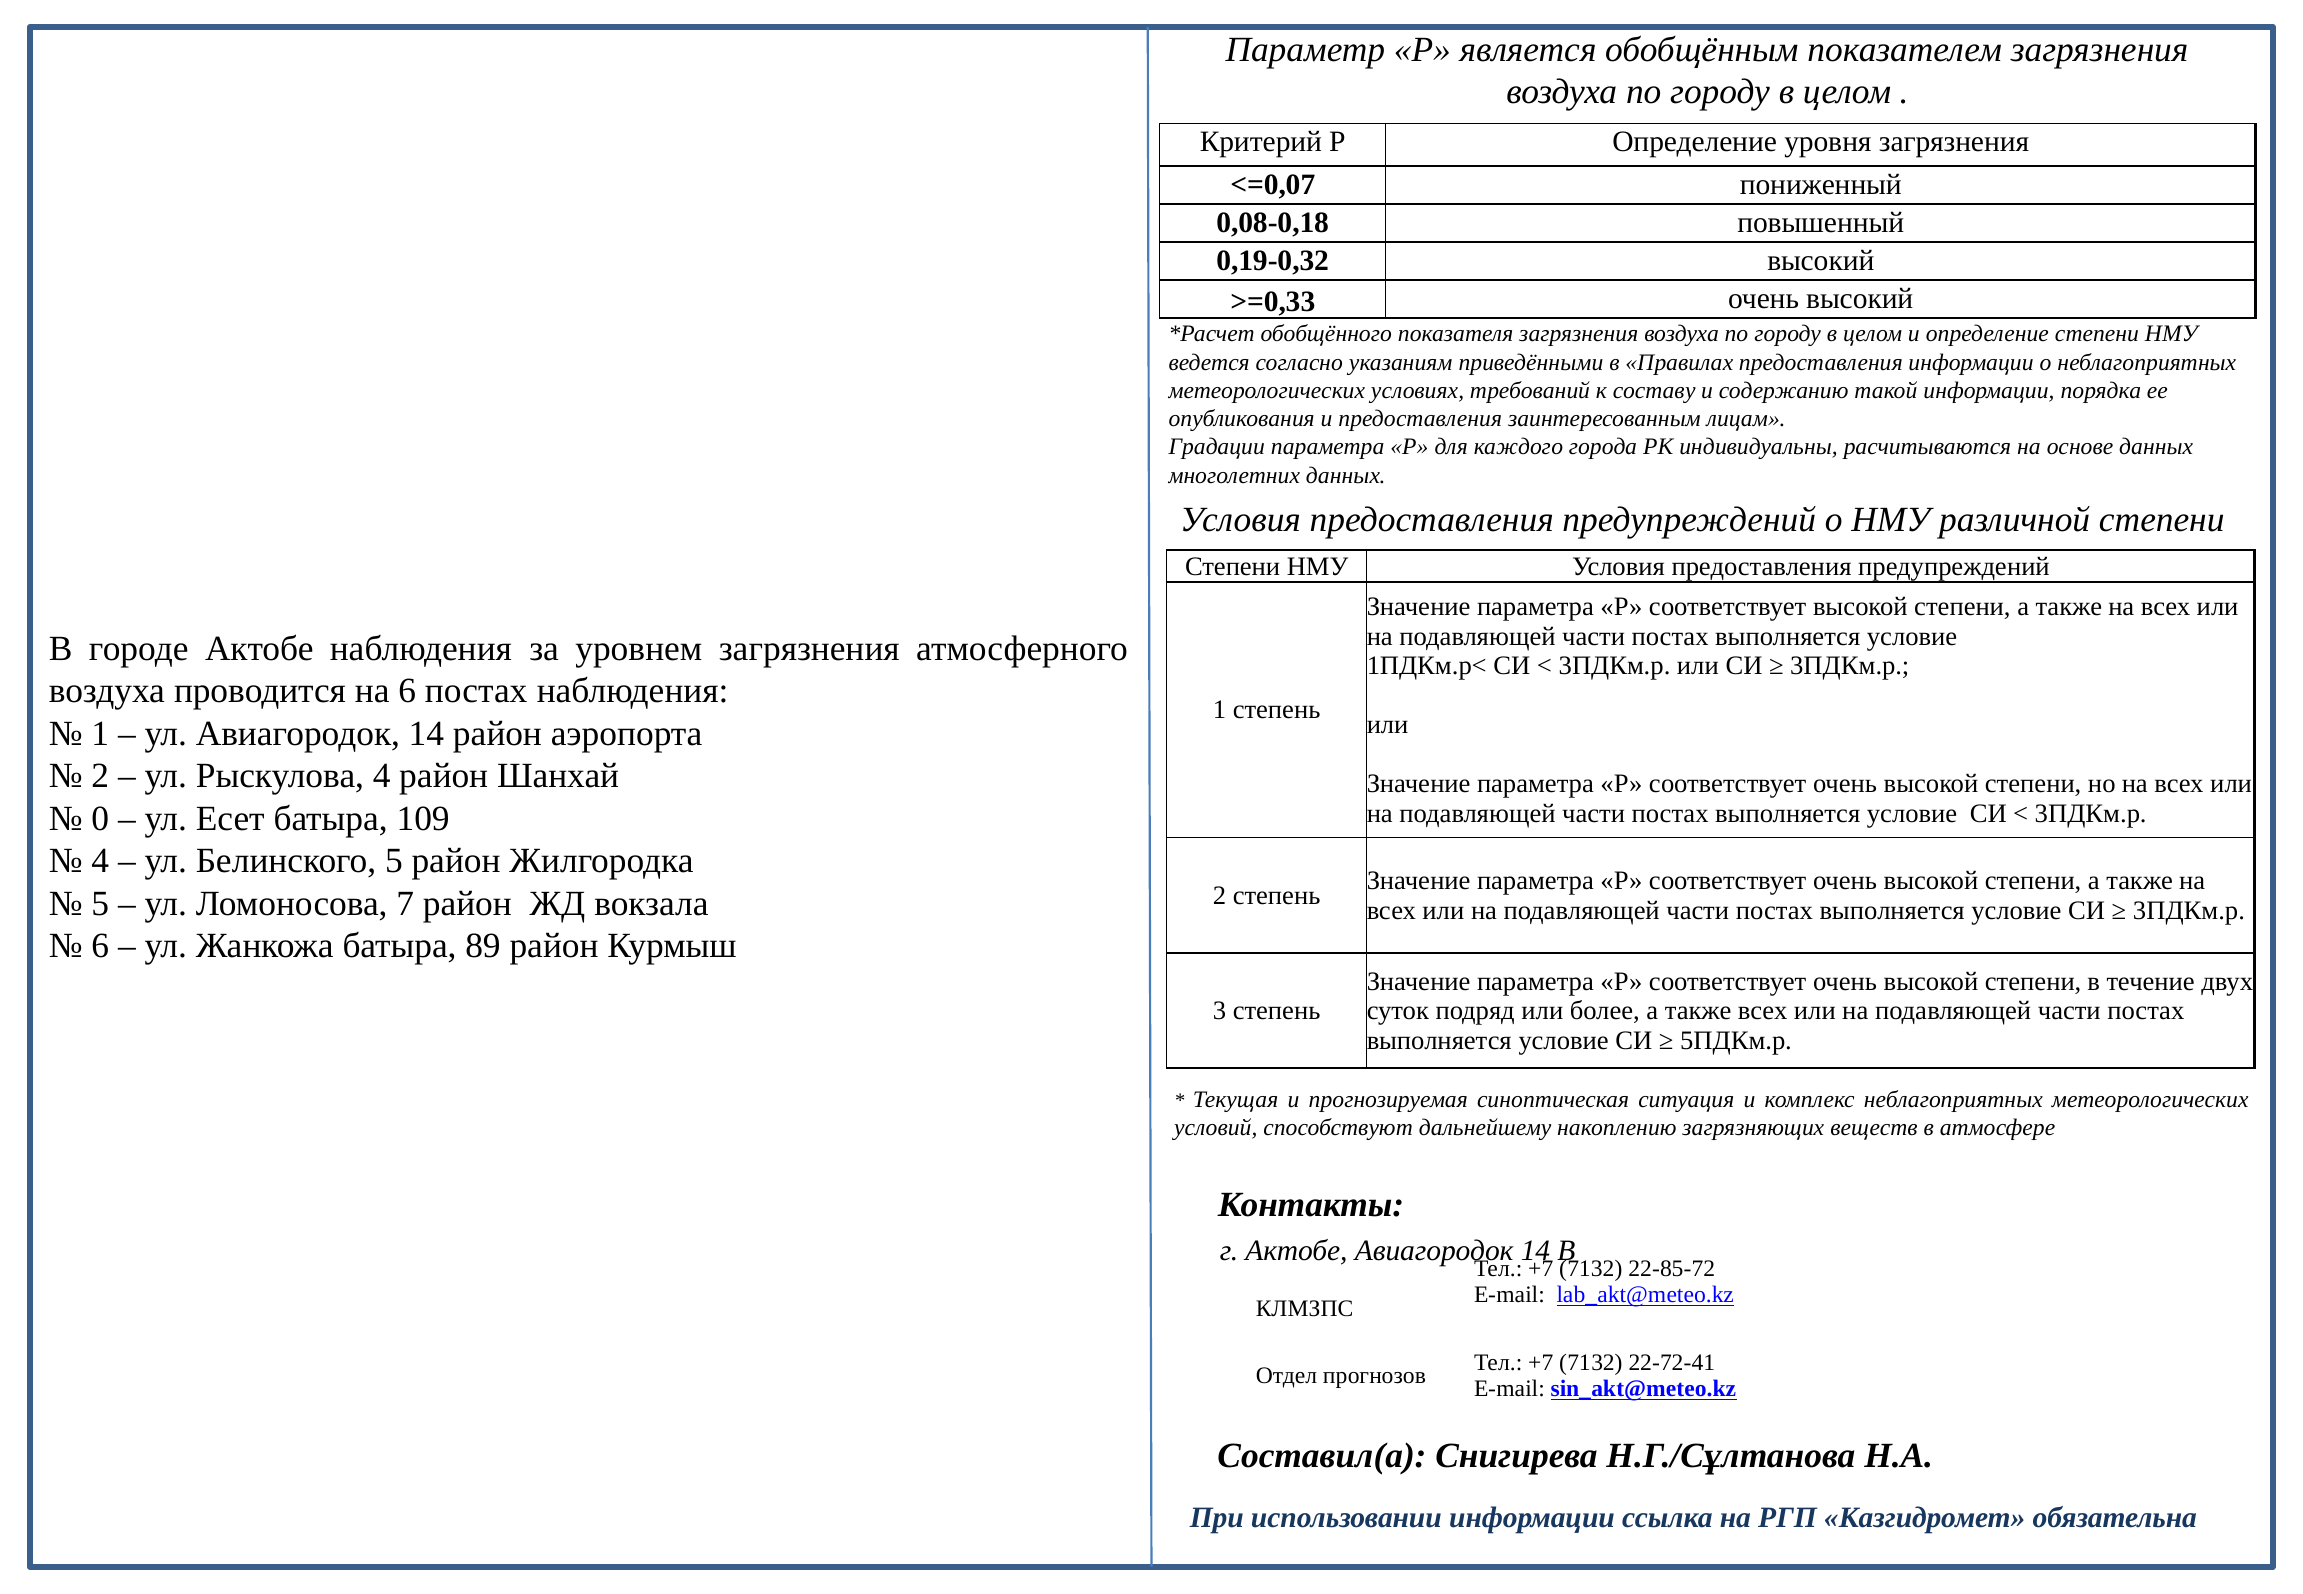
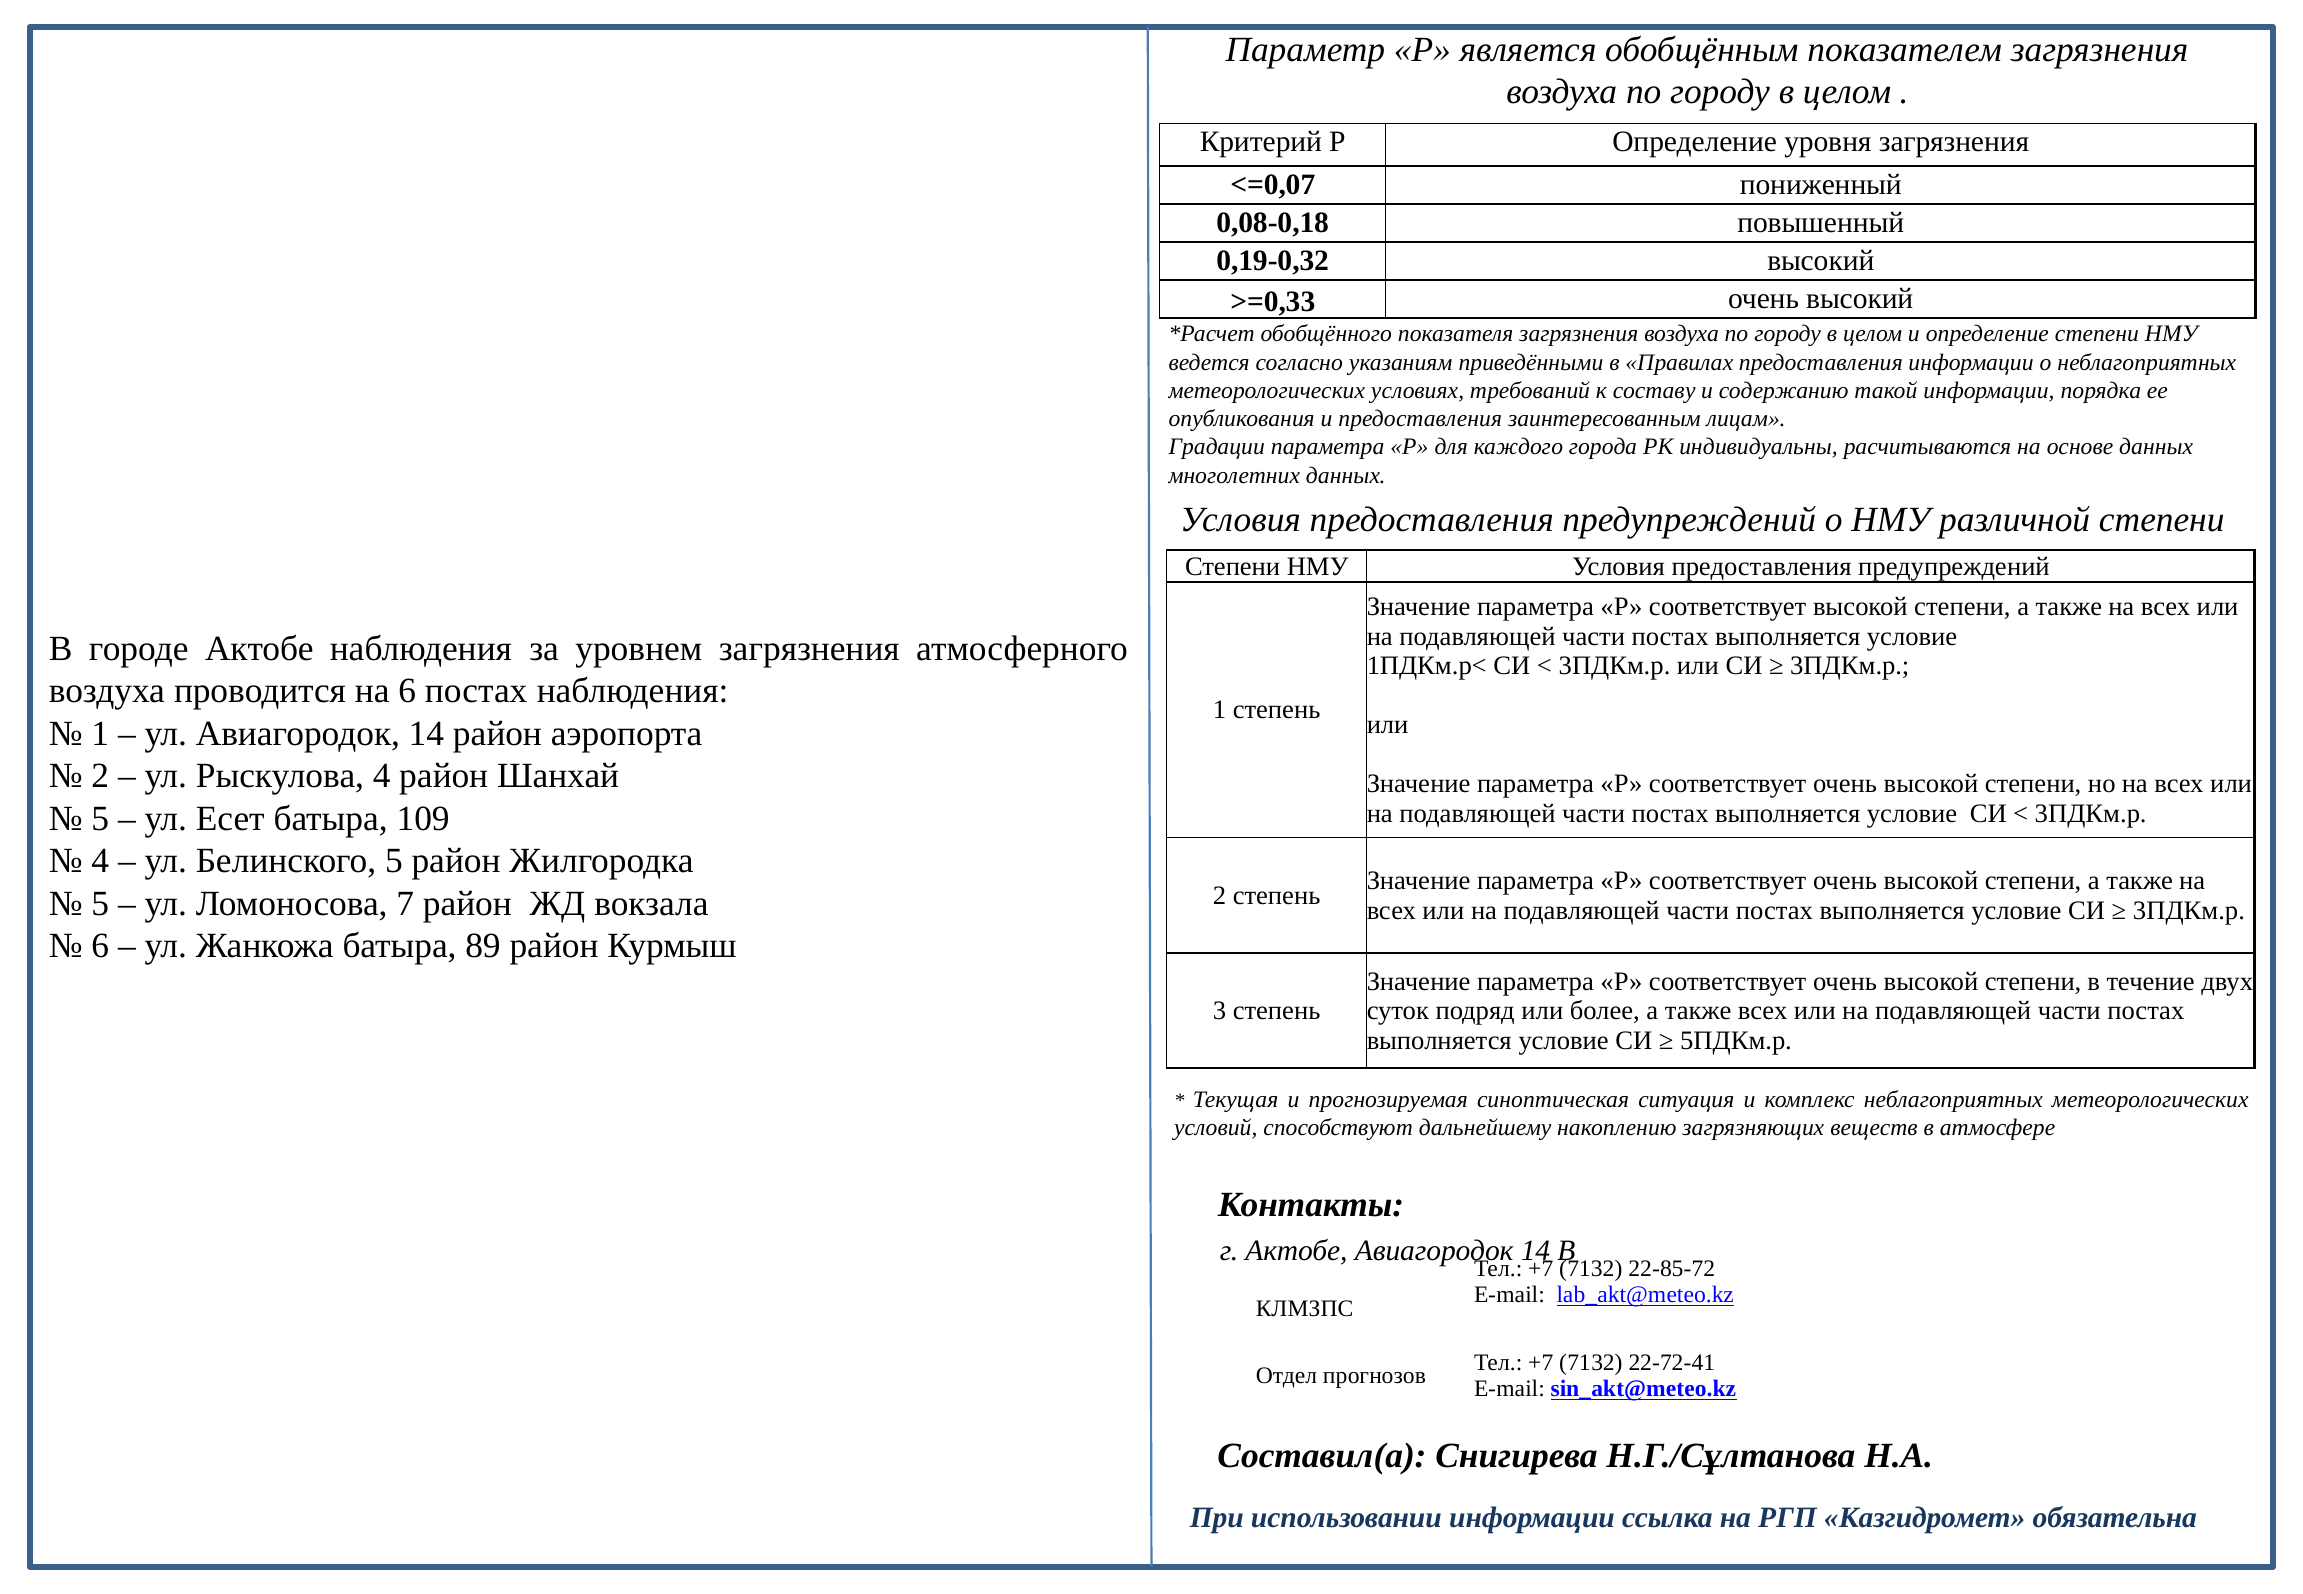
0: 0 -> 5 (100, 819)
